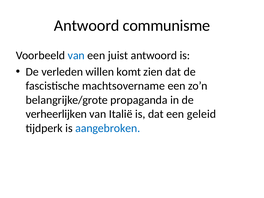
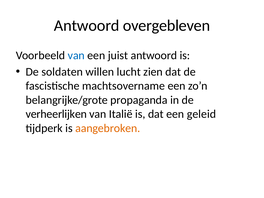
communisme: communisme -> overgebleven (166, 26)
verleden: verleden -> soldaten (62, 72)
komt: komt -> lucht (129, 72)
aangebroken colour: blue -> orange (108, 128)
